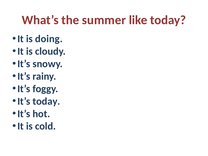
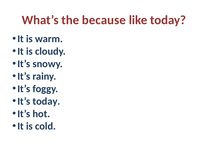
summer: summer -> because (104, 20)
doing: doing -> warm (49, 39)
